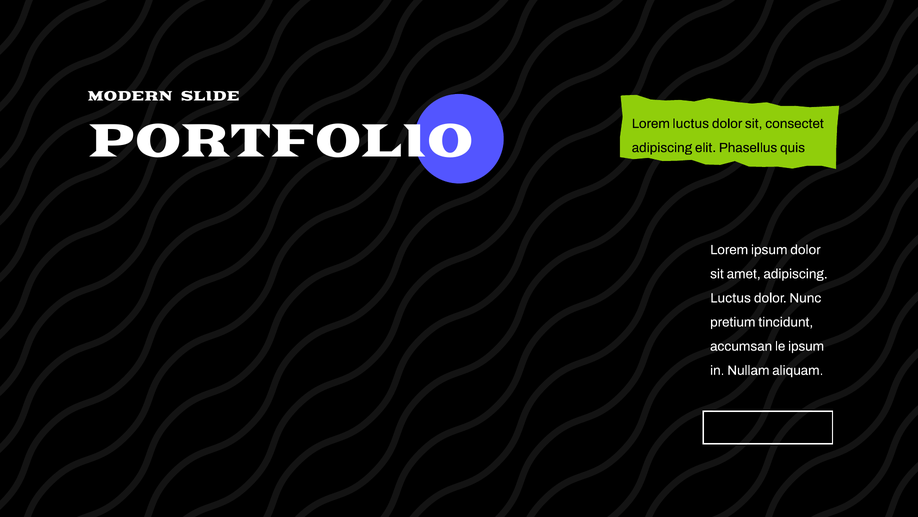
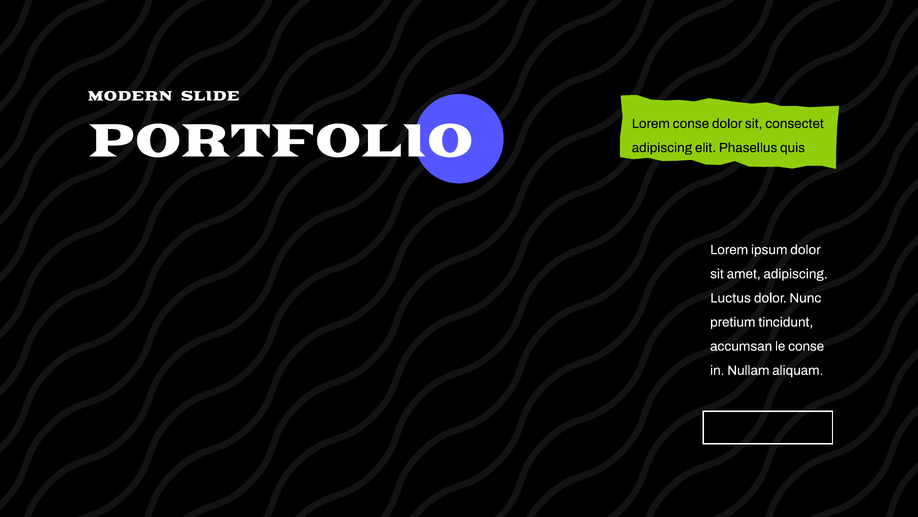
Lorem luctus: luctus -> conse (691, 123)
le ipsum: ipsum -> conse (806, 346)
